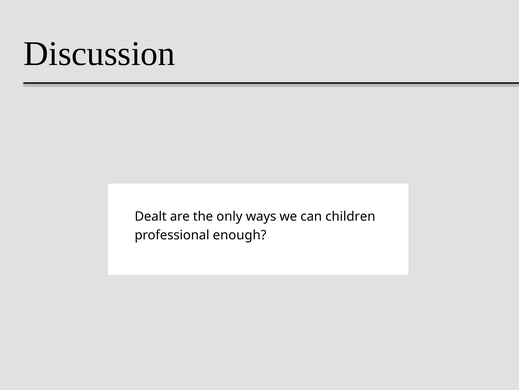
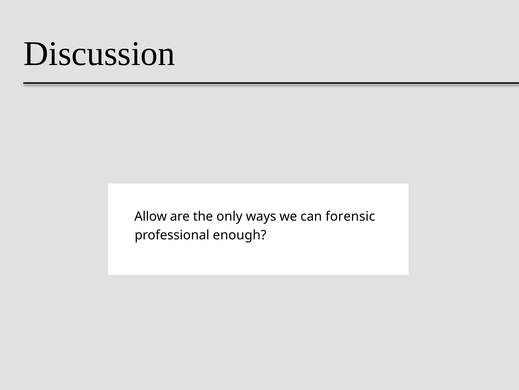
Dealt: Dealt -> Allow (151, 216)
children: children -> forensic (350, 216)
